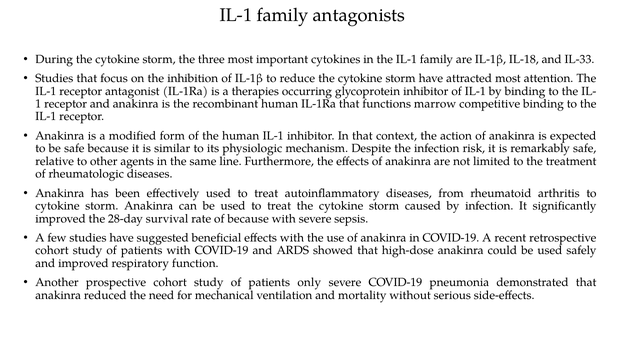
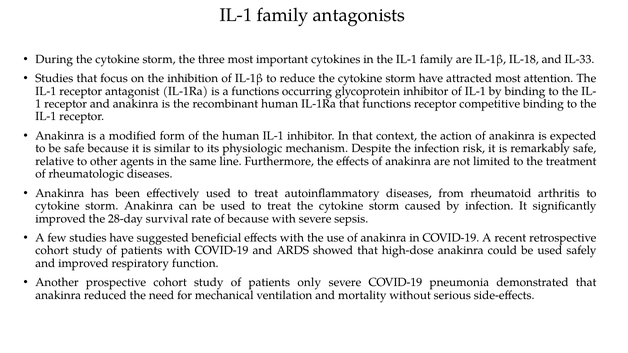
a therapies: therapies -> functions (255, 91)
functions marrow: marrow -> receptor (435, 104)
